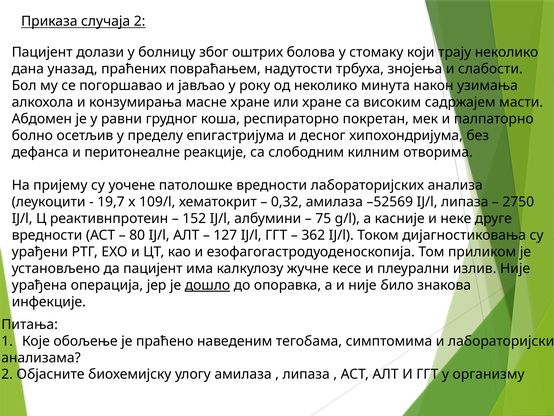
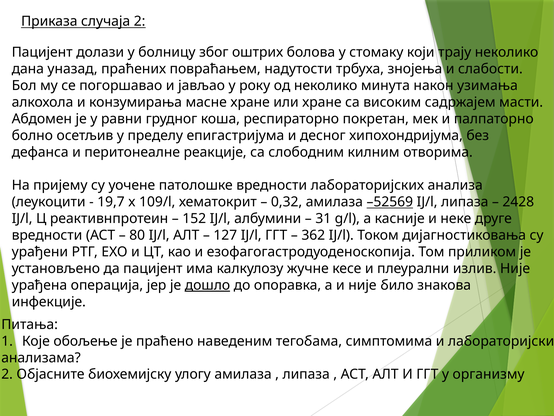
–52569 underline: none -> present (390, 202)
2750: 2750 -> 2428 (518, 202)
75: 75 -> 31 (323, 218)
